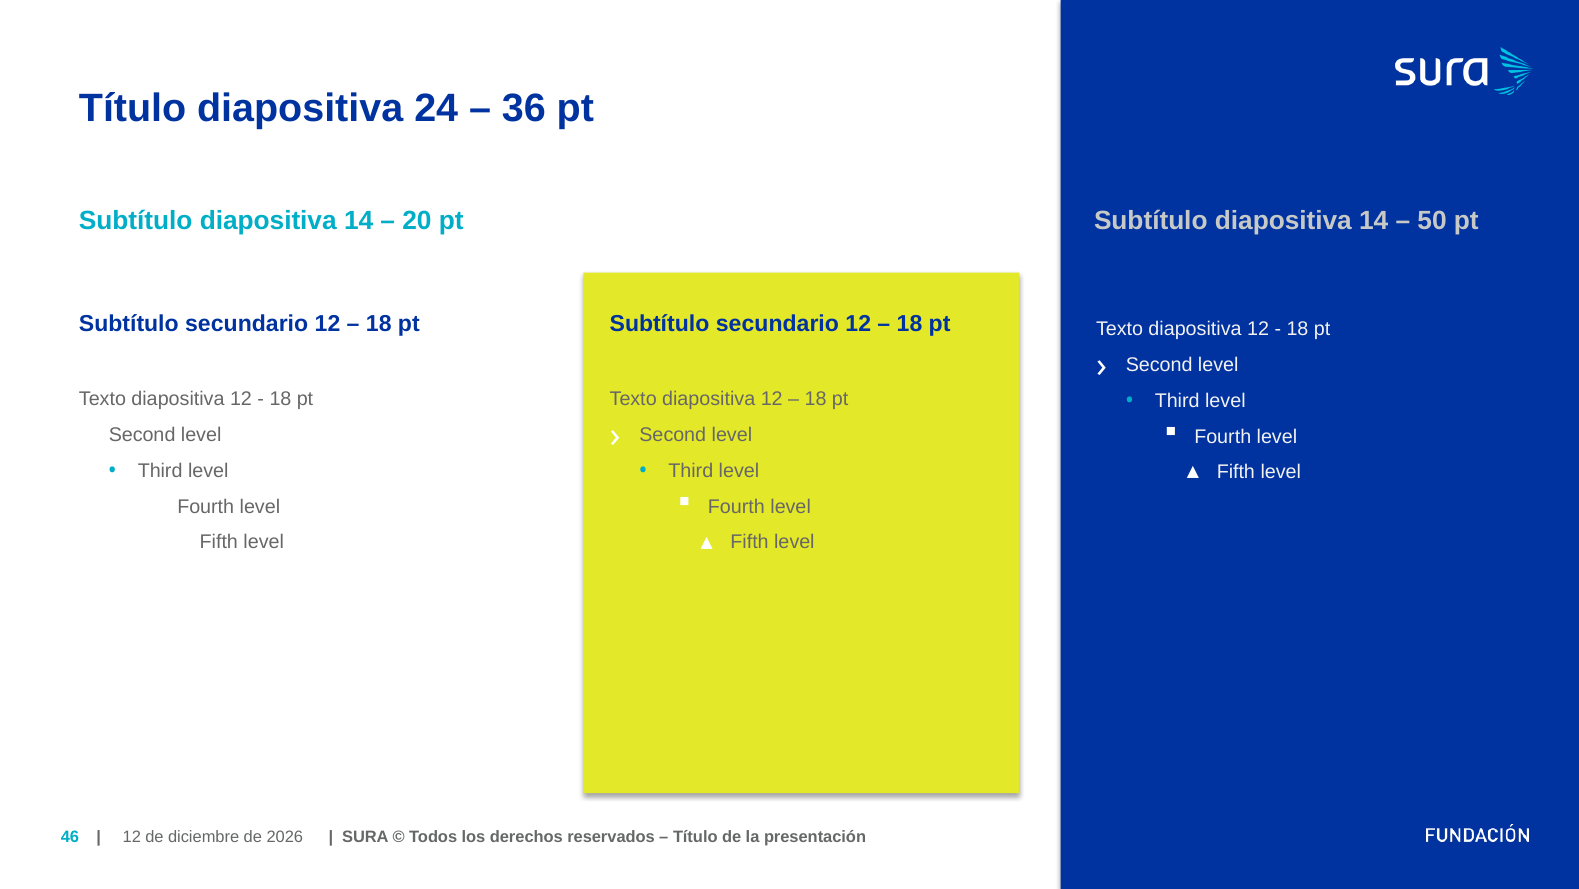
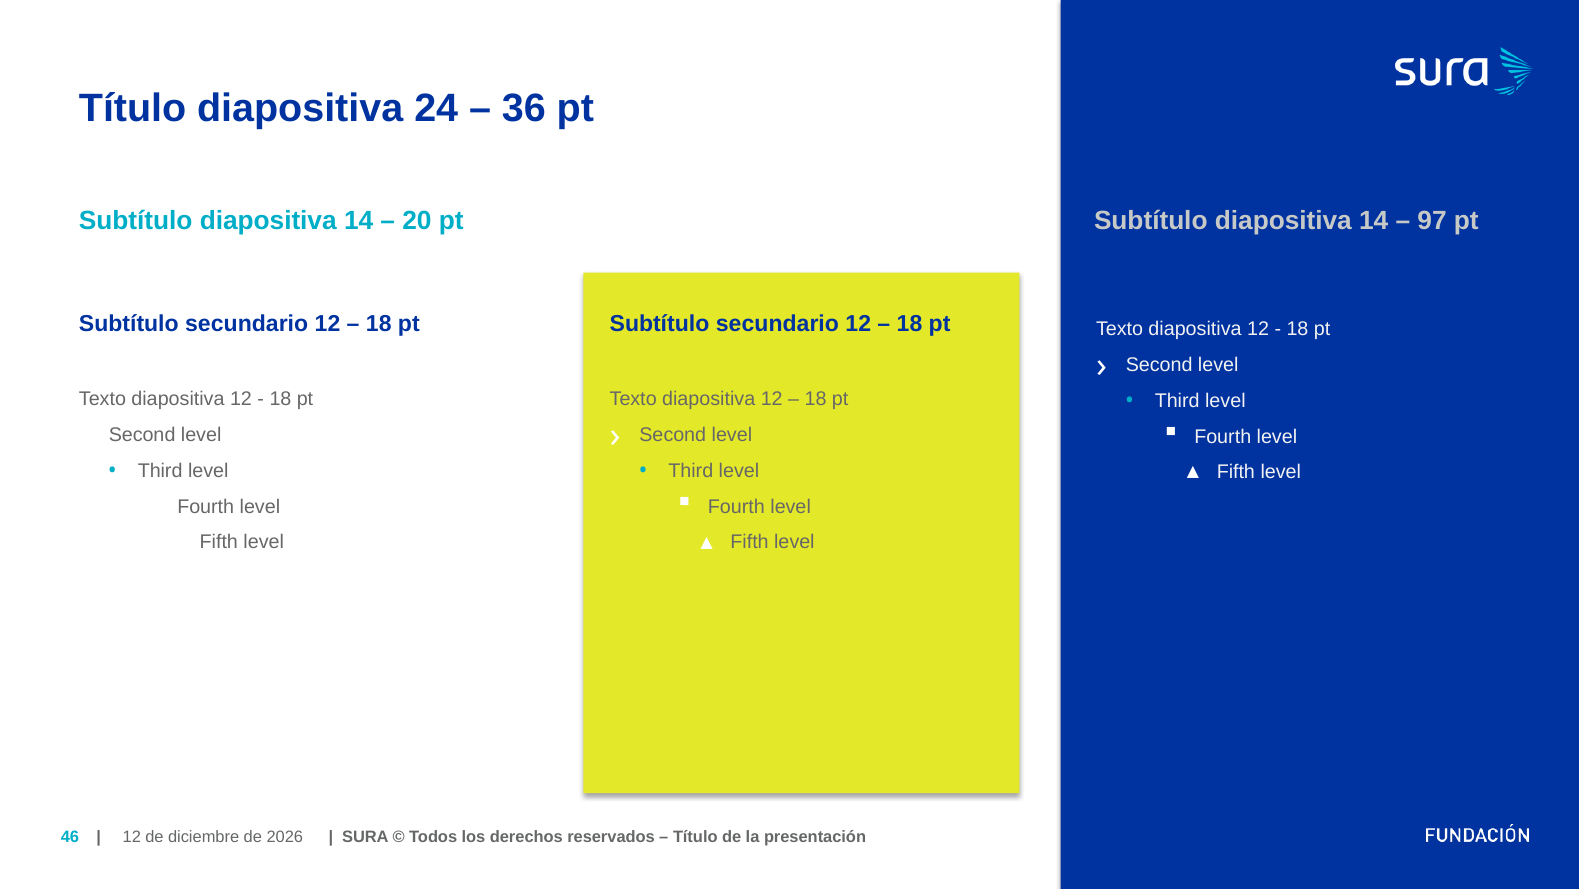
50: 50 -> 97 (1432, 221)
